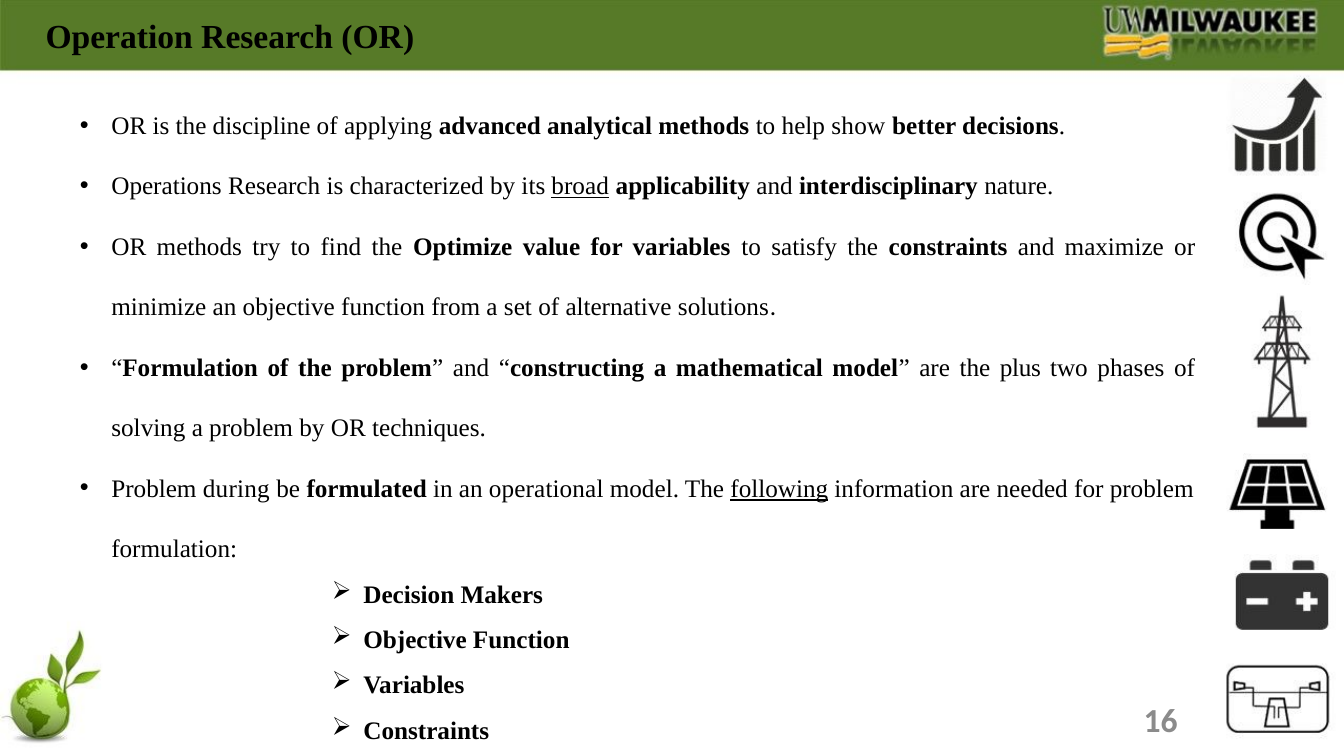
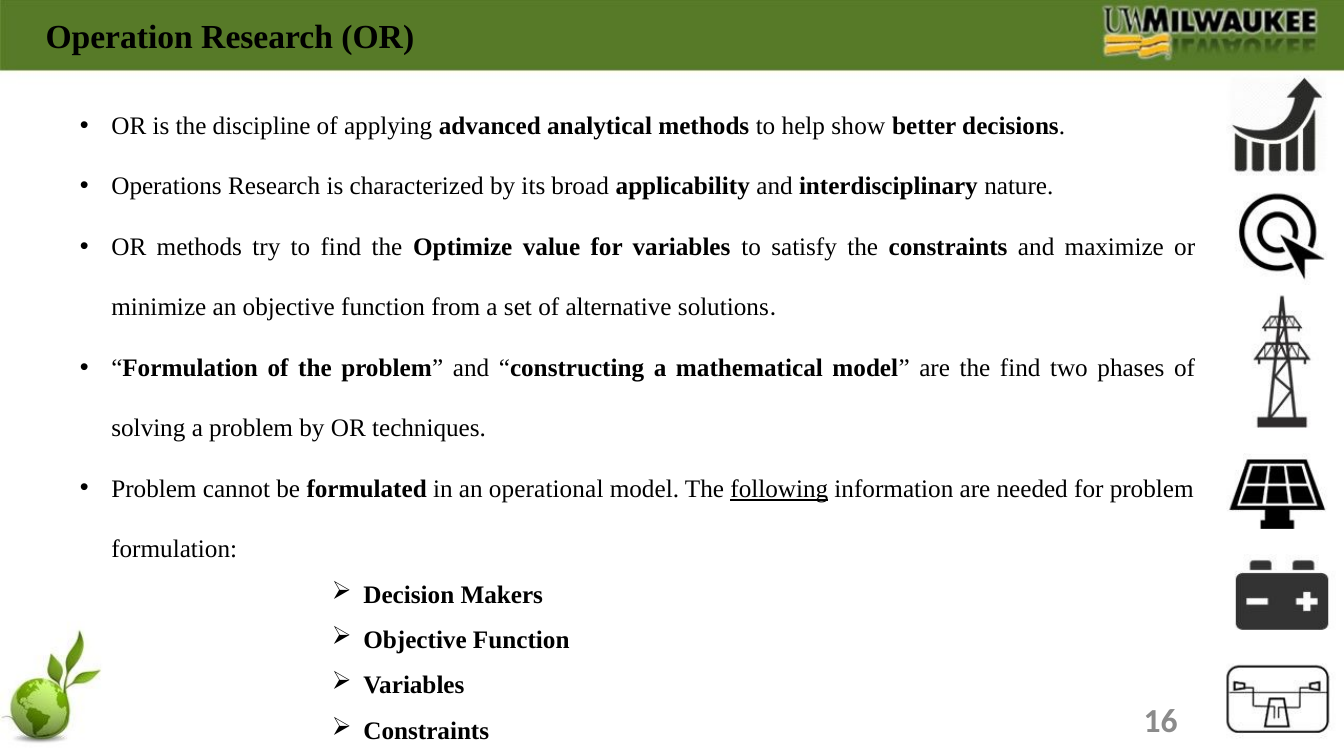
broad underline: present -> none (580, 187)
the plus: plus -> find (1020, 368)
during: during -> cannot (236, 489)
